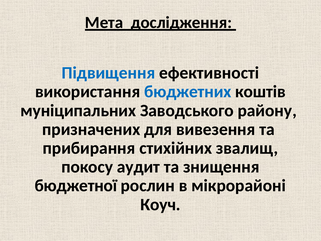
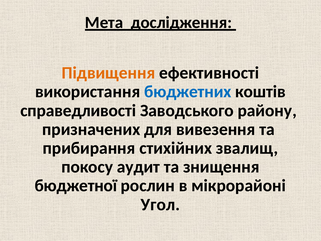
Підвищення colour: blue -> orange (108, 73)
муніципальних: муніципальних -> справедливості (78, 110)
Коуч: Коуч -> Угол (160, 204)
